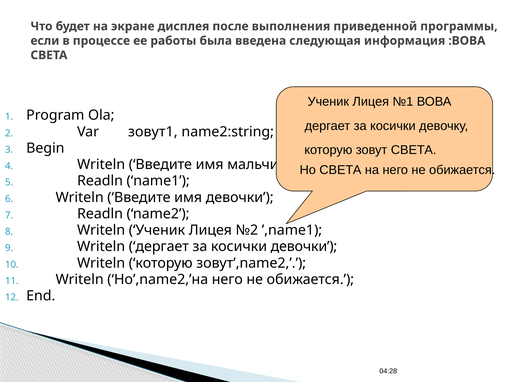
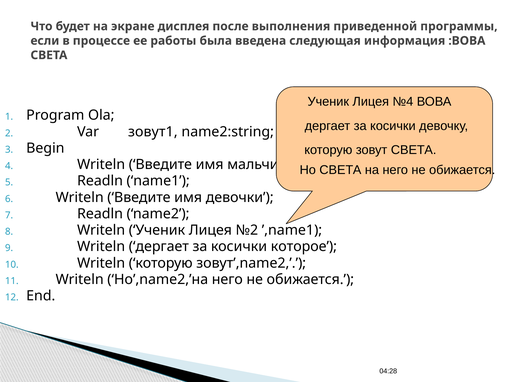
№1: №1 -> №4 (403, 102)
косички девочки: девочки -> которое (304, 246)
